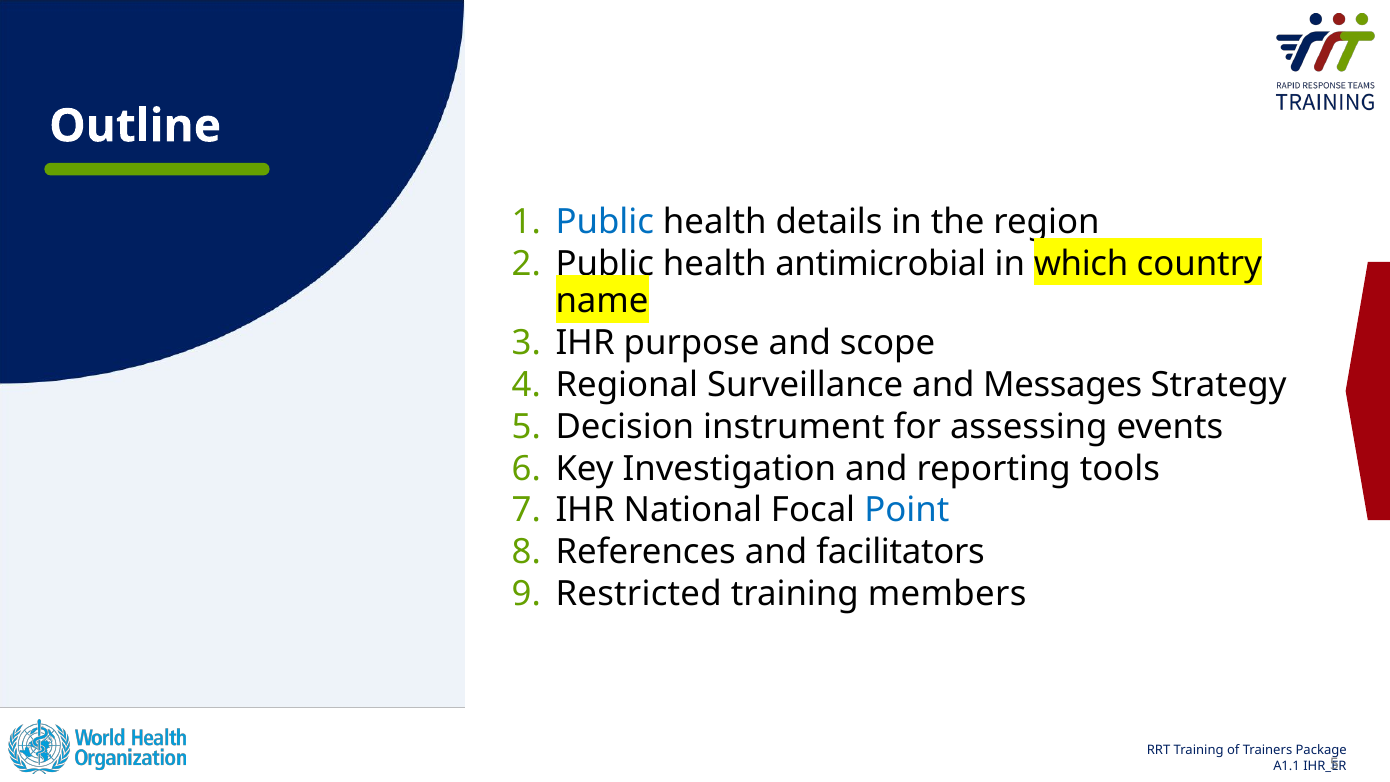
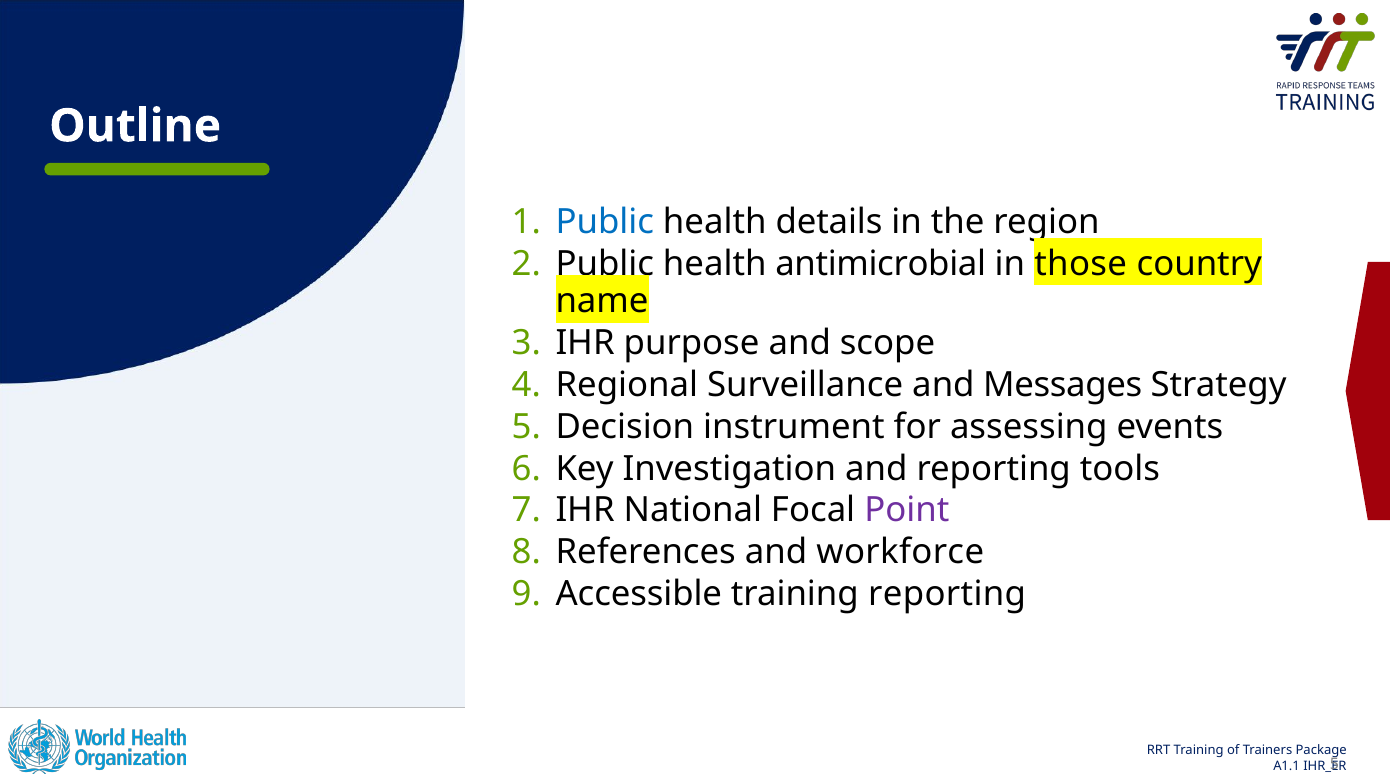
which: which -> those (1081, 264)
Point colour: blue -> purple (907, 510)
facilitators: facilitators -> workforce (900, 552)
Restricted: Restricted -> Accessible (639, 594)
training members: members -> reporting (947, 594)
